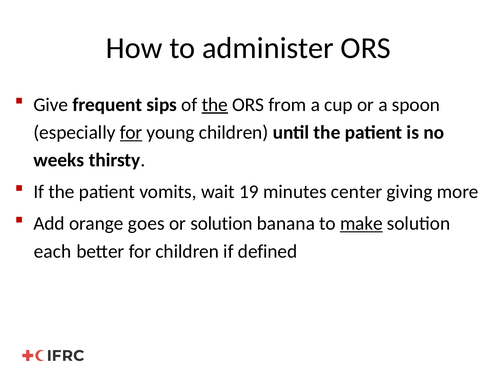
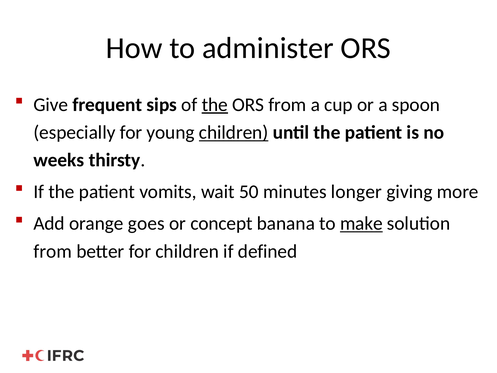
for underline: present -> none (131, 132)
children underline: none -> present (234, 132)
19: 19 -> 50 (249, 192)
center: center -> longer (356, 192)
or solution: solution -> concept (221, 223)
each: each -> from (53, 251)
